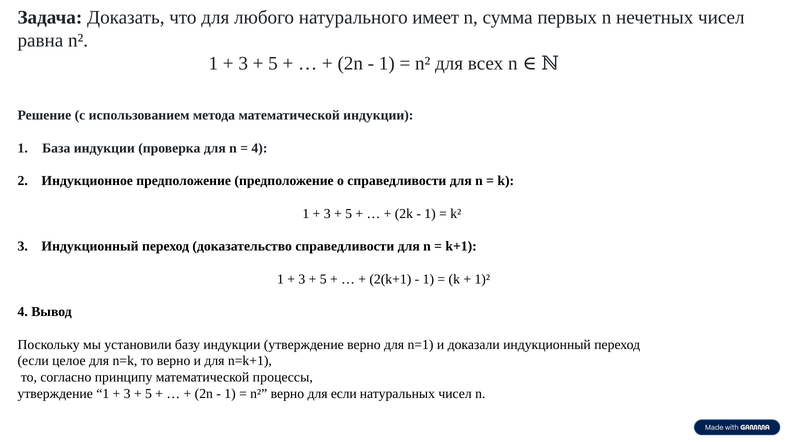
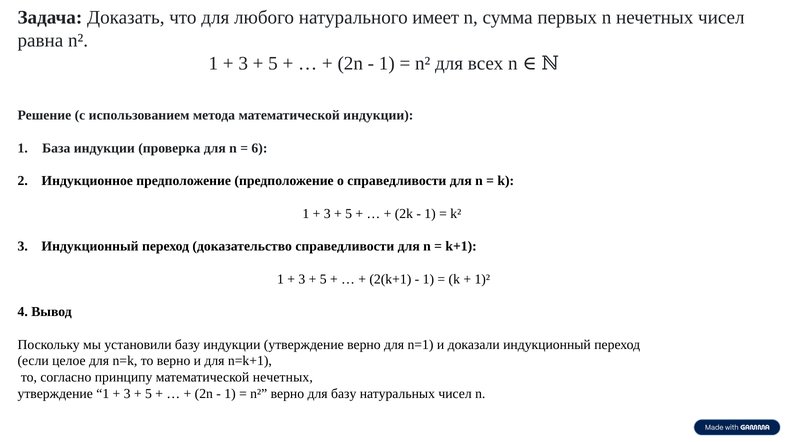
4: 4 -> 6 (259, 148)
математической процессы: процессы -> нечетных (283, 378)
для если: если -> базу (344, 394)
